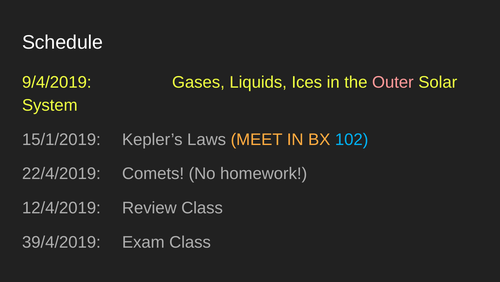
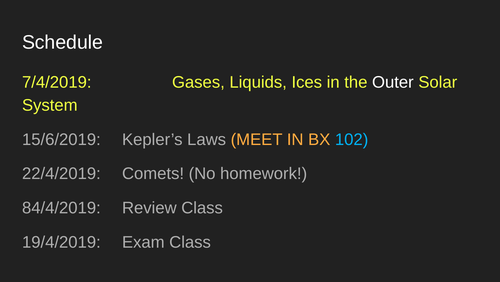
9/4/2019: 9/4/2019 -> 7/4/2019 (57, 82)
Outer colour: pink -> white (393, 82)
15/1/2019: 15/1/2019 -> 15/6/2019 (61, 139)
12/4/2019: 12/4/2019 -> 84/4/2019 (61, 207)
39/4/2019: 39/4/2019 -> 19/4/2019 (61, 242)
